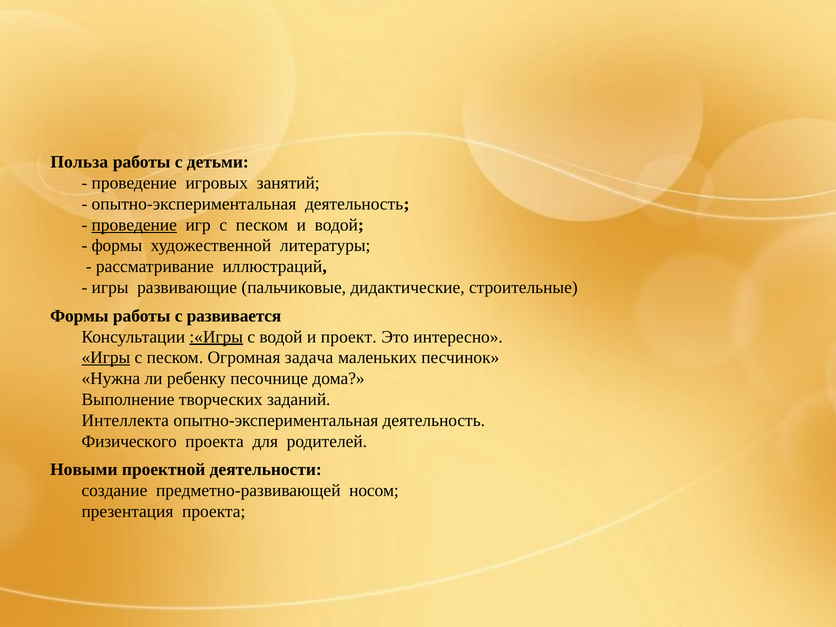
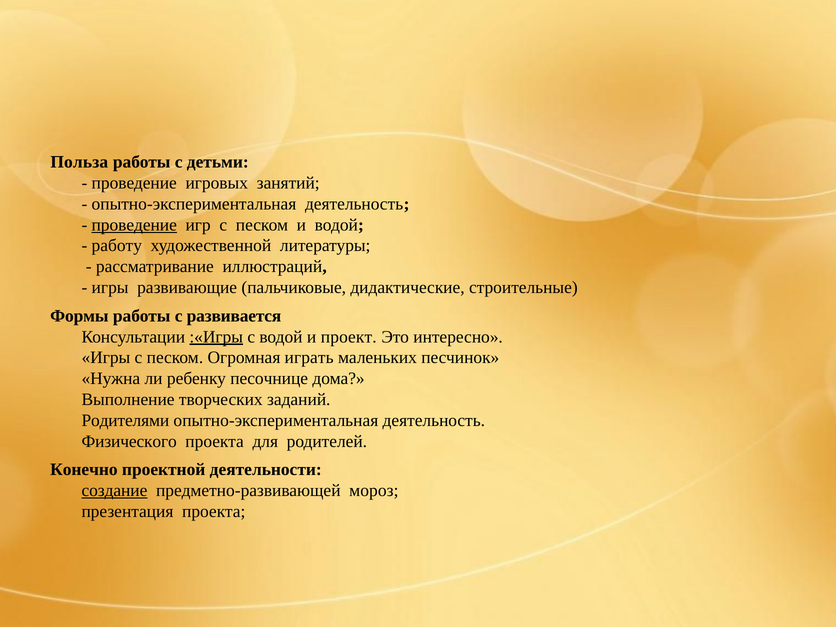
формы: формы -> работу (117, 246)
Игры underline: present -> none (106, 358)
задача: задача -> играть (309, 358)
Интеллекта: Интеллекта -> Родителями (125, 420)
Новыми: Новыми -> Конечно (84, 470)
создание underline: none -> present (114, 491)
носом: носом -> мороз (374, 491)
